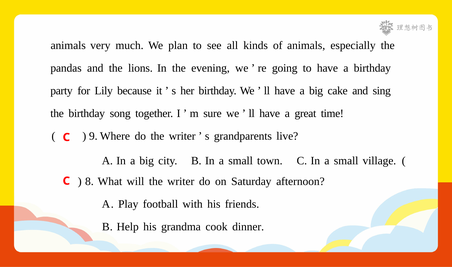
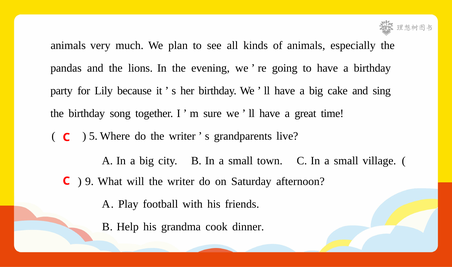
9: 9 -> 5 (93, 136)
8: 8 -> 9 (89, 182)
